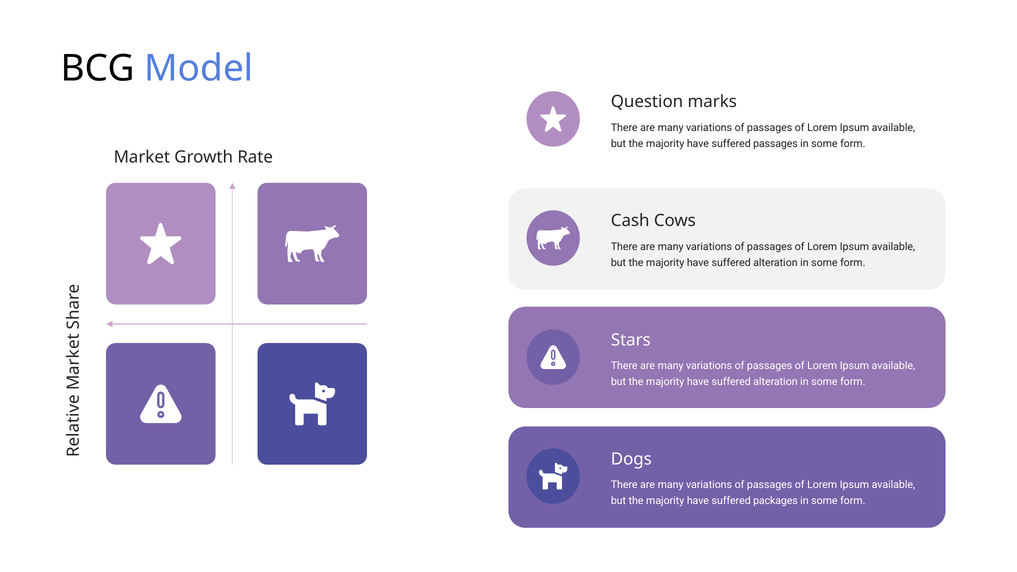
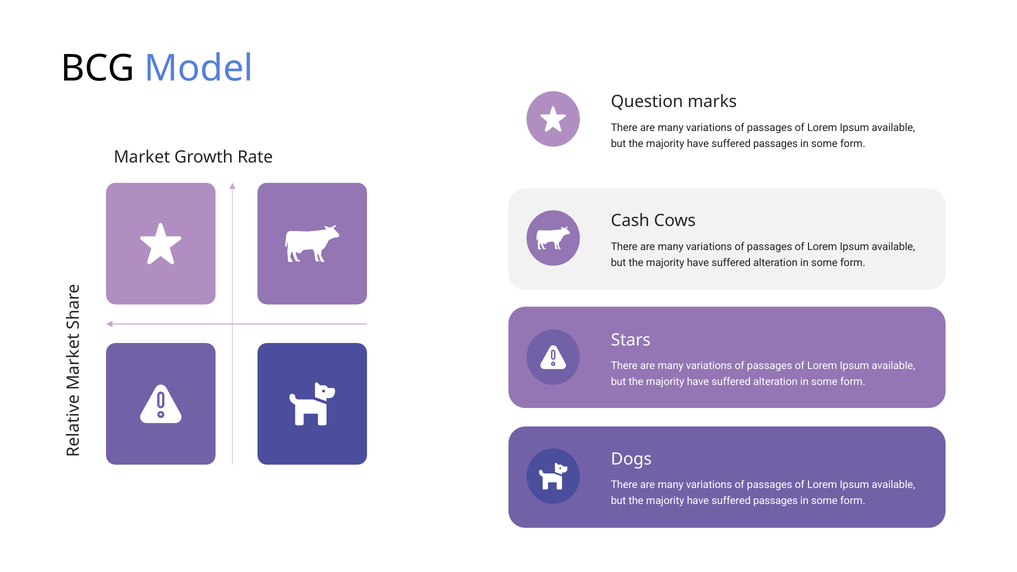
packages: packages -> passages (775, 501)
